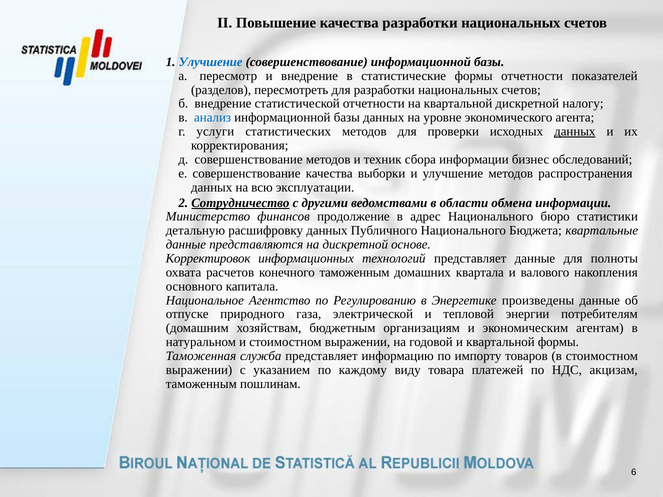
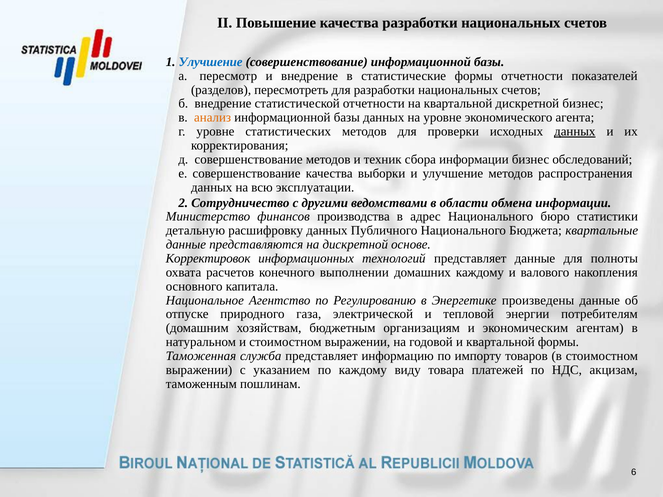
дискретной налогу: налогу -> бизнес (583, 104)
анализ colour: blue -> orange (213, 118)
г услуги: услуги -> уровне (215, 132)
Сотрудничество underline: present -> none (240, 203)
продолжение: продолжение -> производства (353, 217)
конечного таможенным: таможенным -> выполнении (354, 273)
домашних квартала: квартала -> каждому (480, 273)
